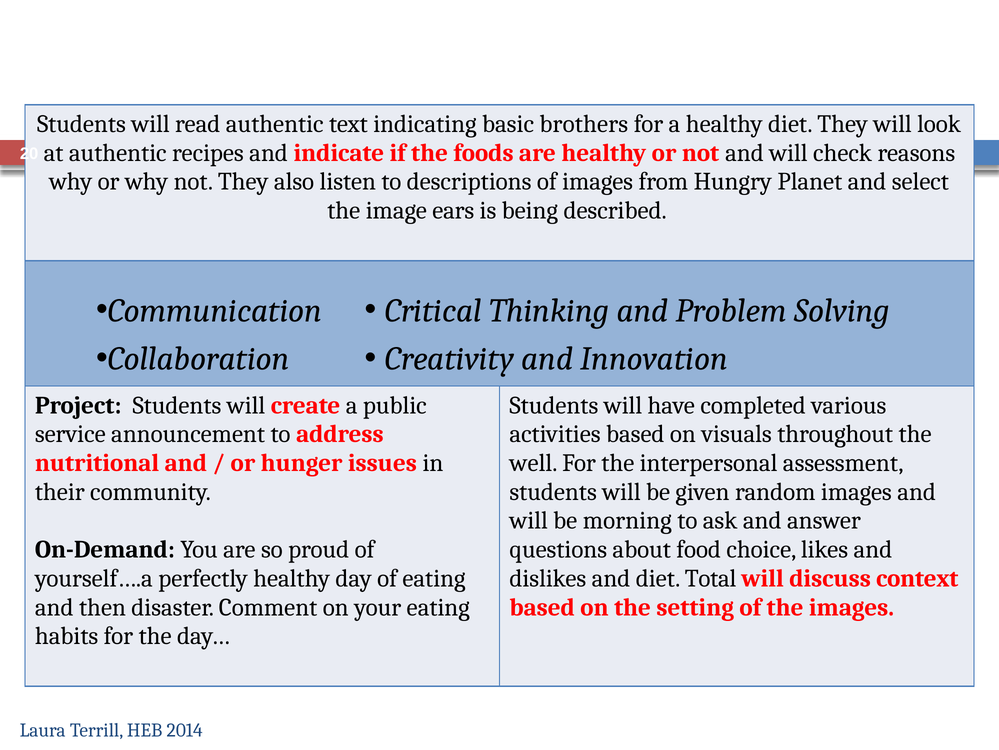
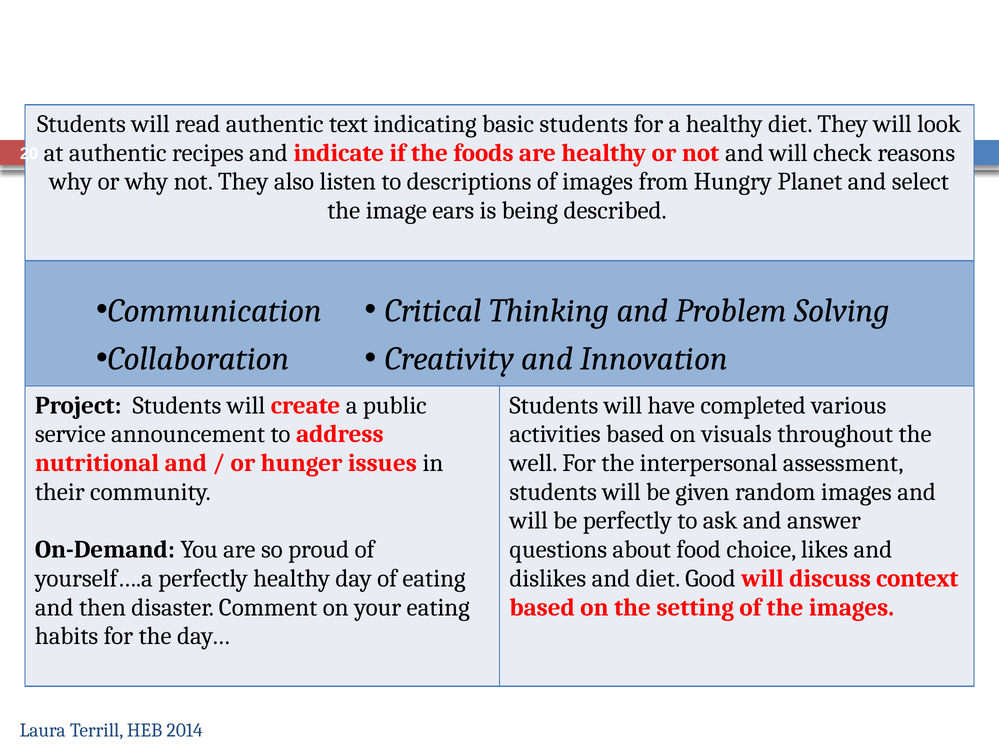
basic brothers: brothers -> students (584, 124)
be morning: morning -> perfectly (627, 520)
Total: Total -> Good (710, 578)
